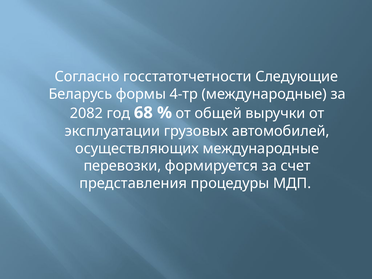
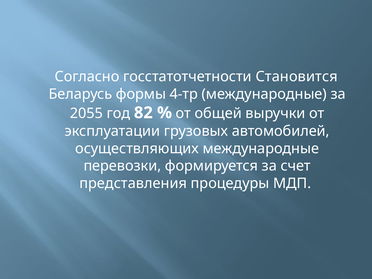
Следующие: Следующие -> Становится (297, 77)
2082: 2082 -> 2055 (86, 113)
68: 68 -> 82 (143, 113)
